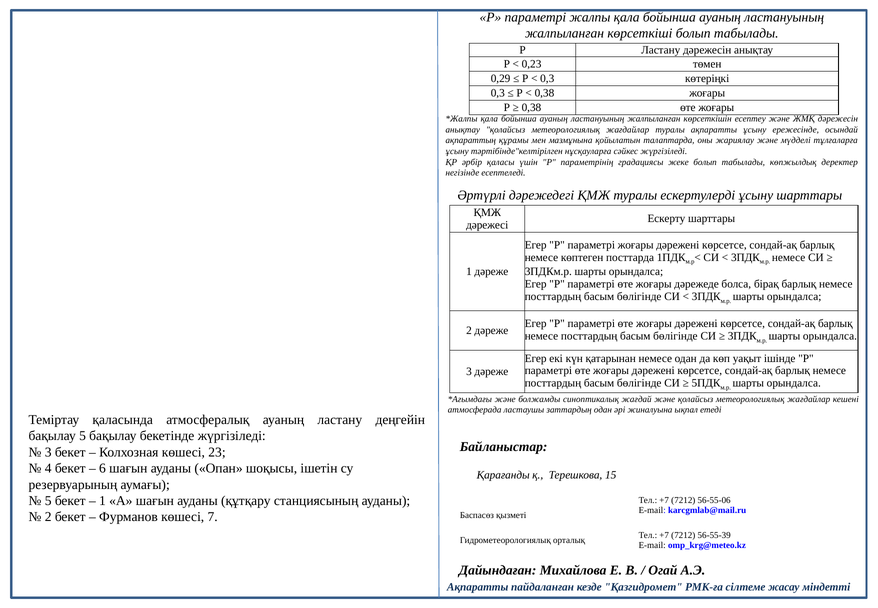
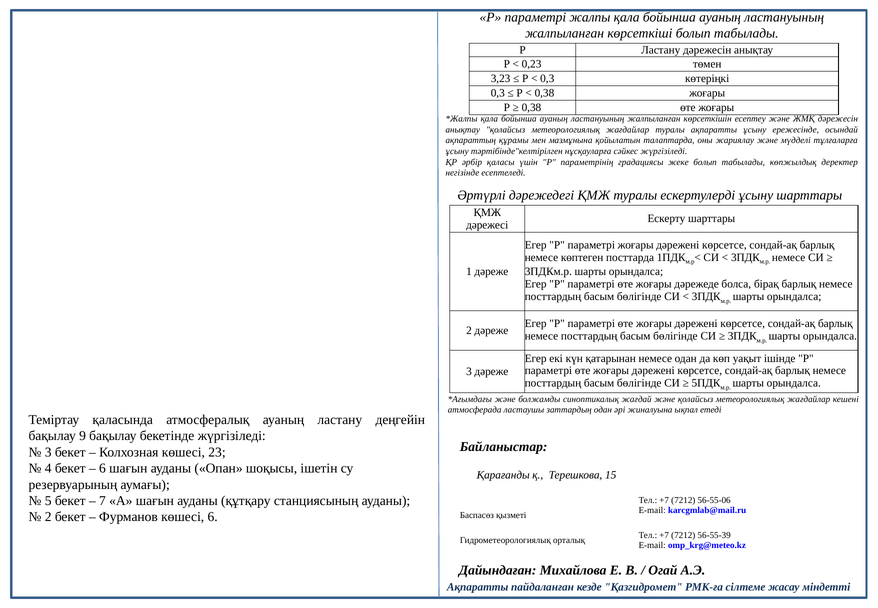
0,29: 0,29 -> 3,23 (501, 78)
бақылау 5: 5 -> 9 (83, 436)
1: 1 -> 7 (102, 501)
көшесі 7: 7 -> 6 (213, 517)
